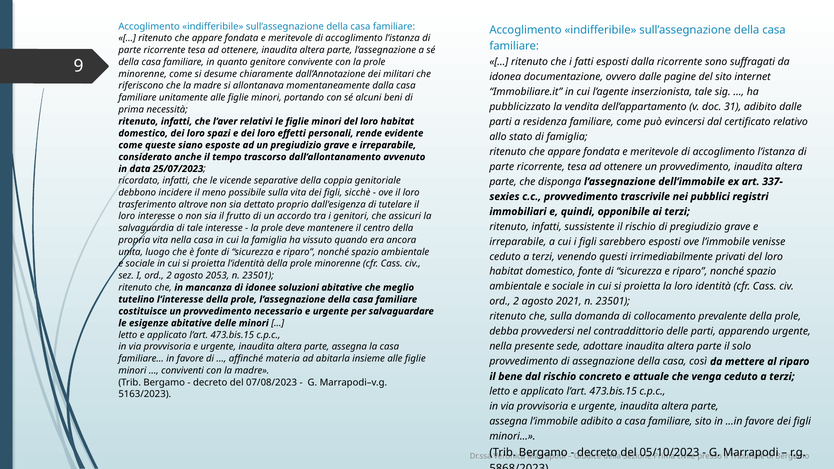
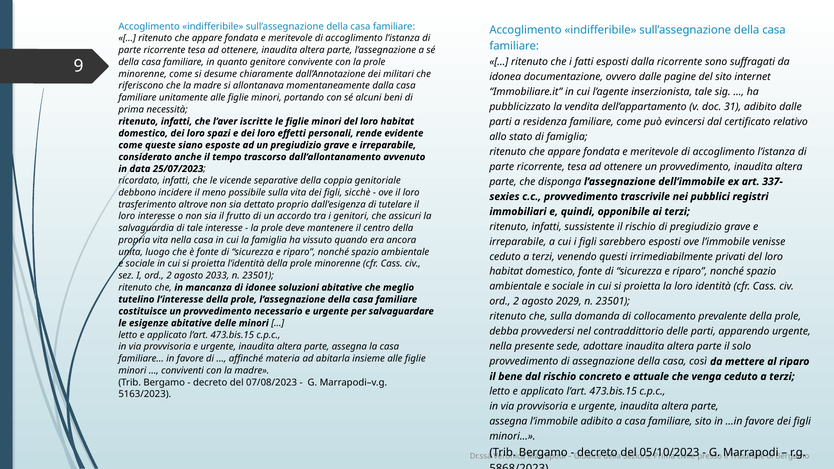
relativi: relativi -> iscritte (256, 121)
2053: 2053 -> 2033 (217, 276)
2021: 2021 -> 2029 (569, 302)
